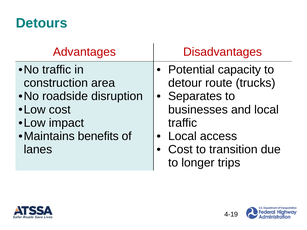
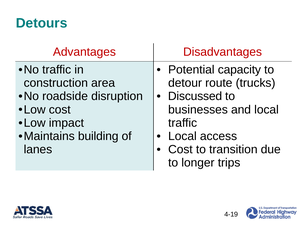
Separates: Separates -> Discussed (195, 96)
benefits: benefits -> building (98, 136)
